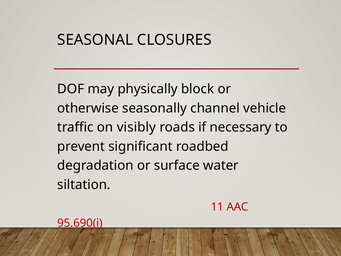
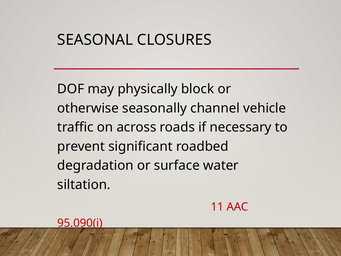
visibly: visibly -> across (136, 127)
95.690(i: 95.690(i -> 95.090(i (80, 223)
